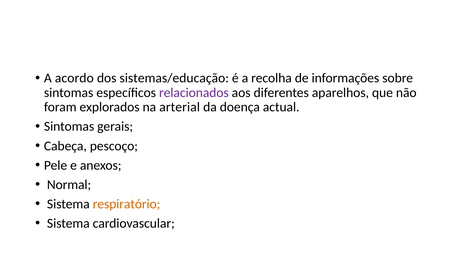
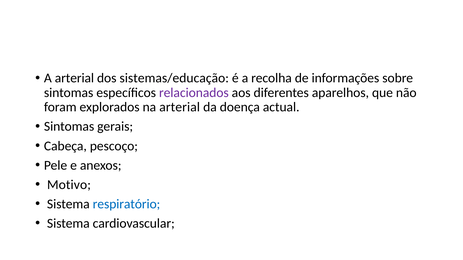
A acordo: acordo -> arterial (74, 78)
Normal: Normal -> Motivo (69, 185)
respiratório colour: orange -> blue (126, 204)
